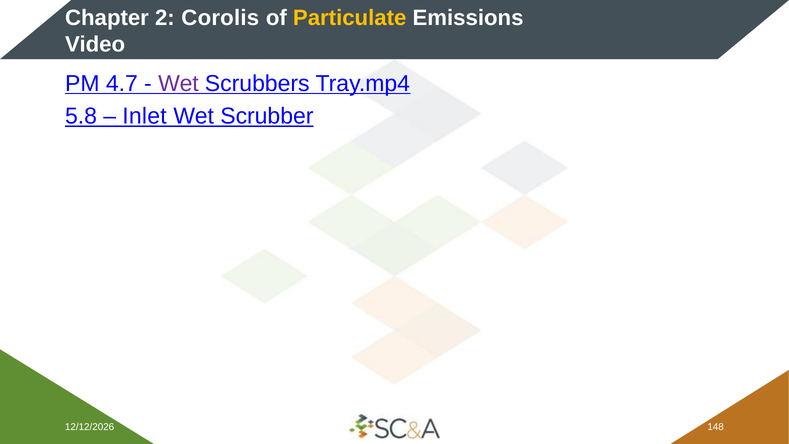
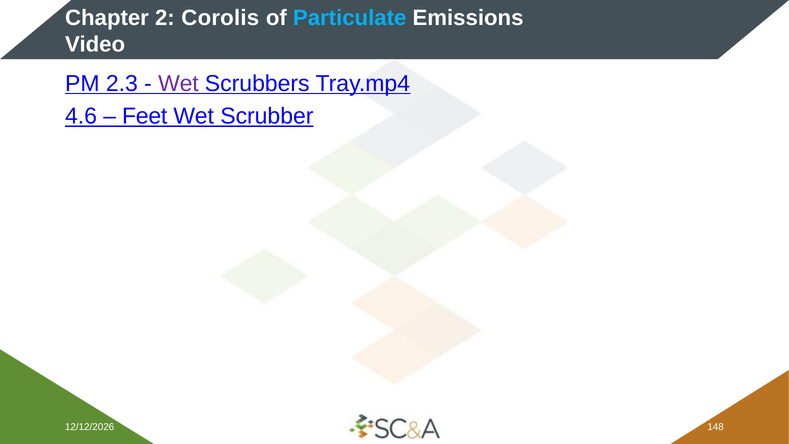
Particulate colour: yellow -> light blue (350, 18)
4.7: 4.7 -> 2.3 (122, 83)
5.8: 5.8 -> 4.6 (81, 116)
Inlet: Inlet -> Feet (145, 116)
